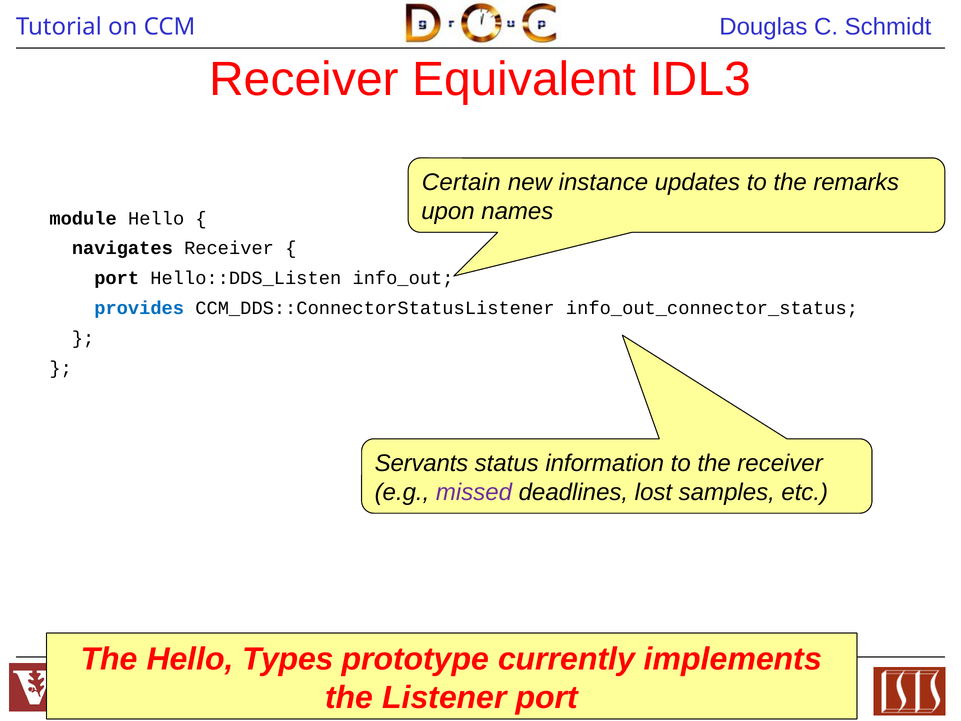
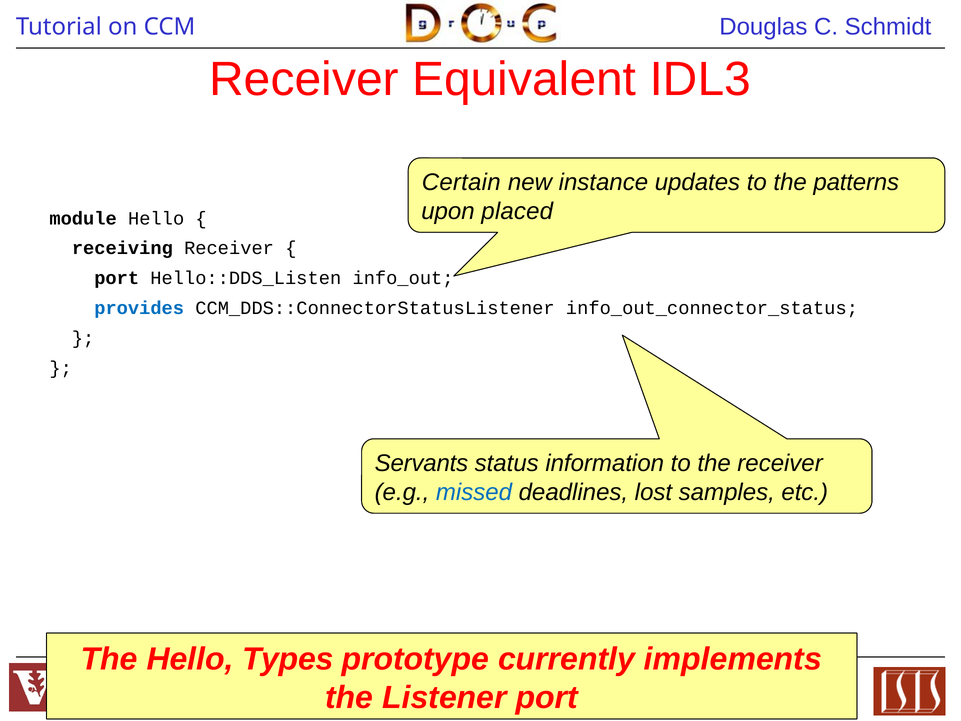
remarks: remarks -> patterns (856, 182)
names: names -> placed (517, 211)
navigates: navigates -> receiving (122, 248)
missed colour: purple -> blue (474, 492)
